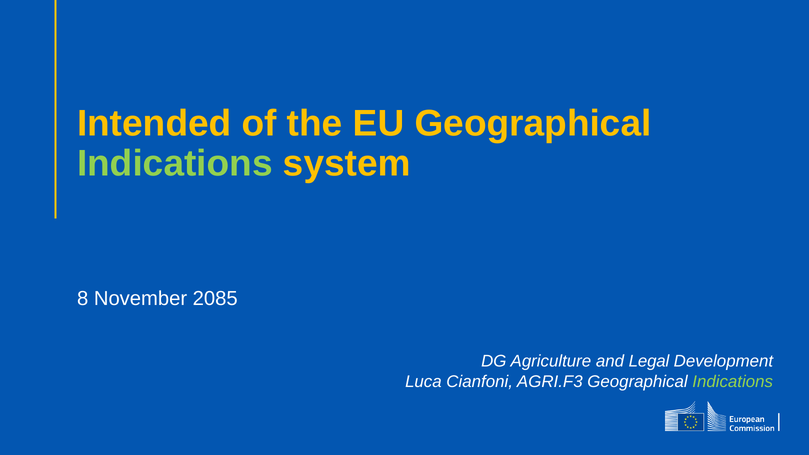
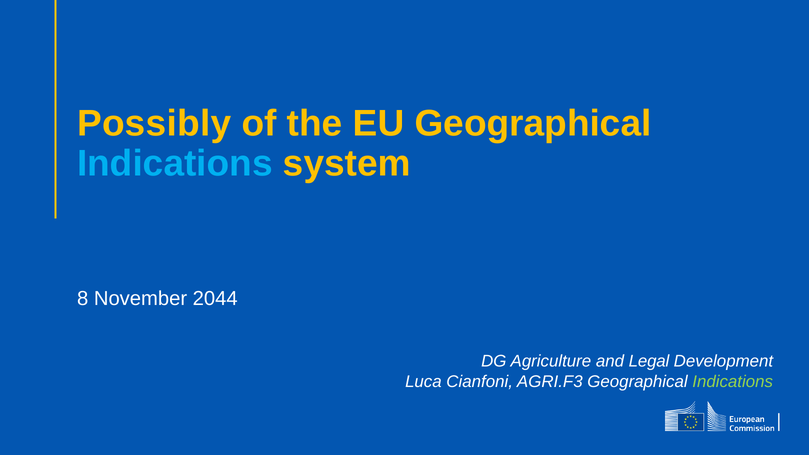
Intended: Intended -> Possibly (154, 123)
Indications colour: light green -> light blue (175, 163)
2085: 2085 -> 2044 (215, 299)
